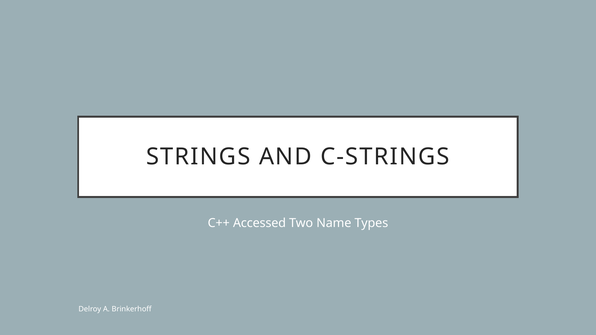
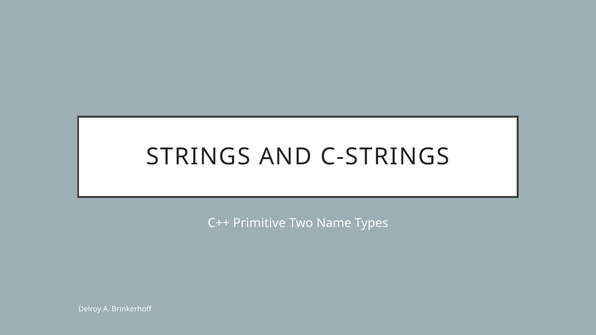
Accessed: Accessed -> Primitive (259, 223)
